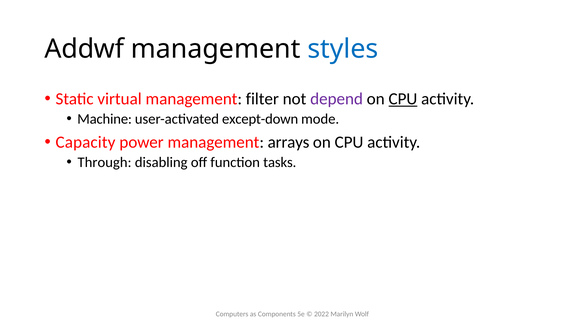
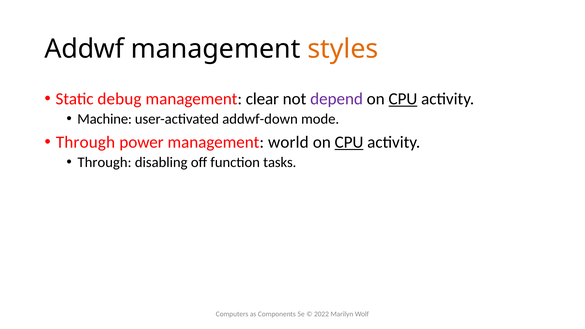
styles colour: blue -> orange (343, 49)
virtual: virtual -> debug (119, 99)
filter: filter -> clear (262, 99)
except-down: except-down -> addwf-down (260, 119)
Capacity: Capacity -> Through (85, 142)
arrays: arrays -> world (288, 142)
CPU underline: none -> present (349, 142)
